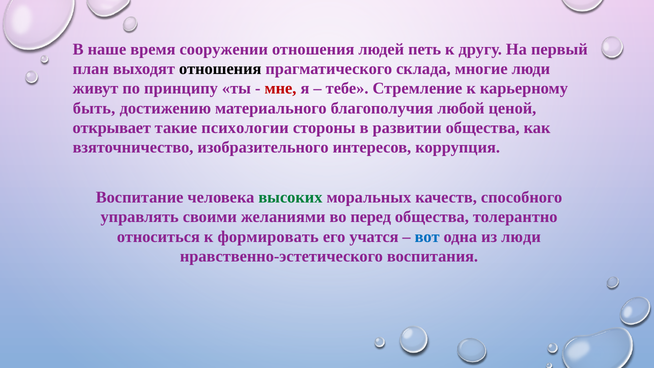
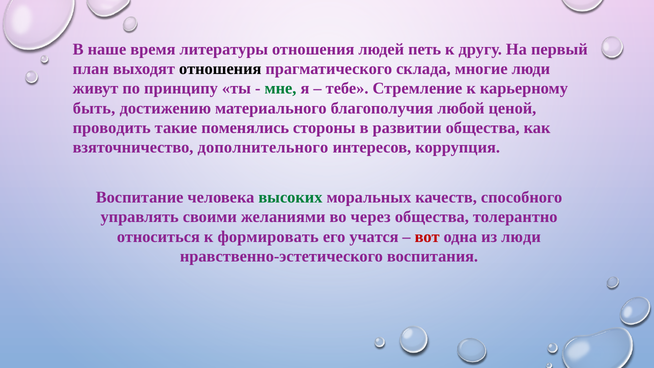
сооружении: сооружении -> литературы (224, 49)
мне colour: red -> green (280, 89)
открывает: открывает -> проводить (112, 128)
психологии: психологии -> поменялись (245, 128)
изобразительного: изобразительного -> дополнительного (263, 147)
перед: перед -> через (371, 217)
вот colour: blue -> red (427, 237)
